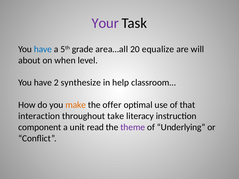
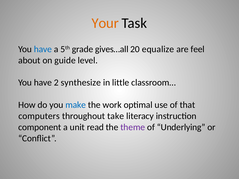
Your colour: purple -> orange (105, 23)
area…all: area…all -> gives…all (112, 49)
will: will -> feel (198, 49)
when: when -> guide (65, 60)
help: help -> little (121, 83)
make colour: orange -> blue (76, 105)
offer: offer -> work (112, 105)
interaction: interaction -> computers (39, 116)
